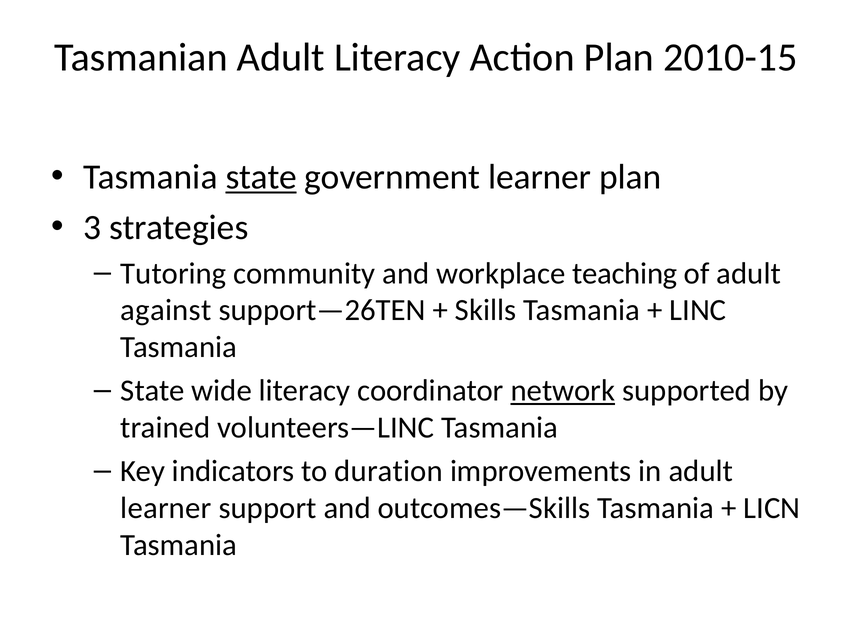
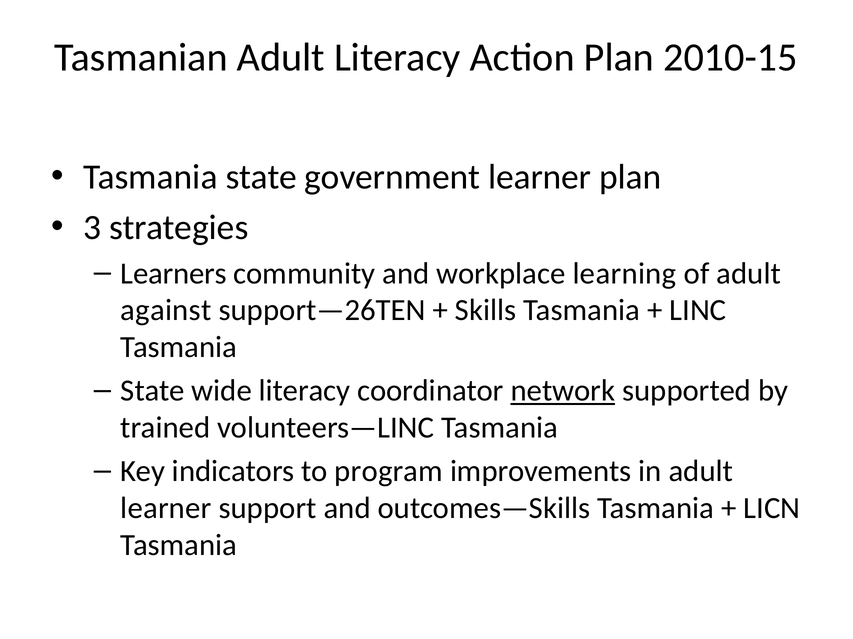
state underline: present -> none (261, 177)
Tutoring: Tutoring -> Learners (174, 274)
teaching: teaching -> learning (625, 274)
duration: duration -> program (389, 472)
